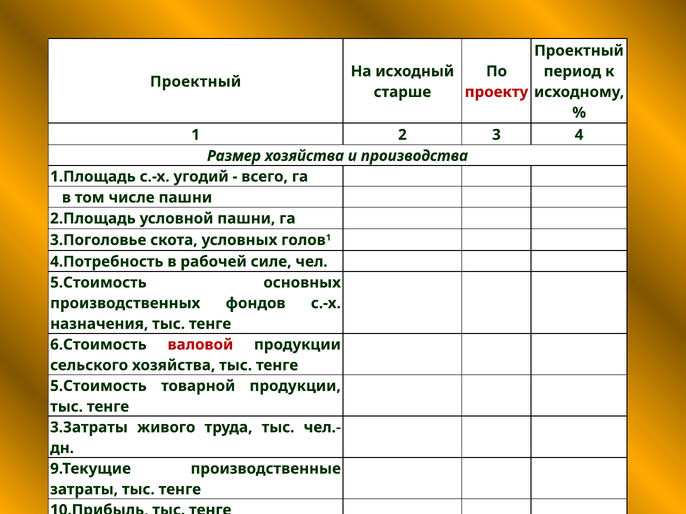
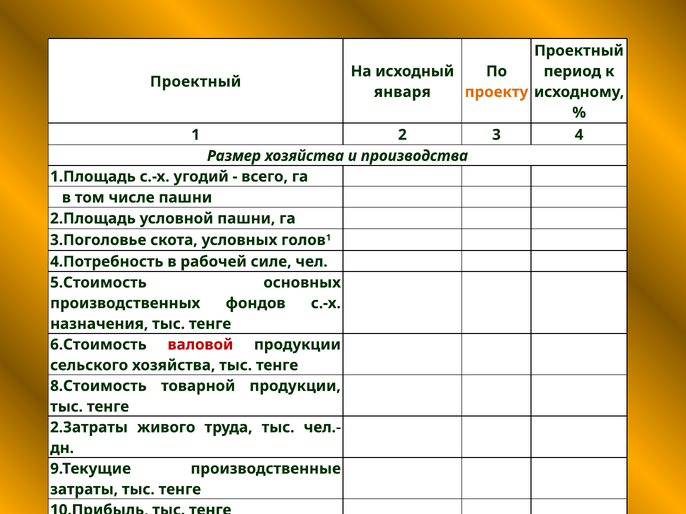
старше: старше -> января (402, 92)
проекту colour: red -> orange (496, 92)
5.Стоимость: 5.Стоимость -> 8.Стоимость (98, 386)
3.Затраты: 3.Затраты -> 2.Затраты (89, 428)
